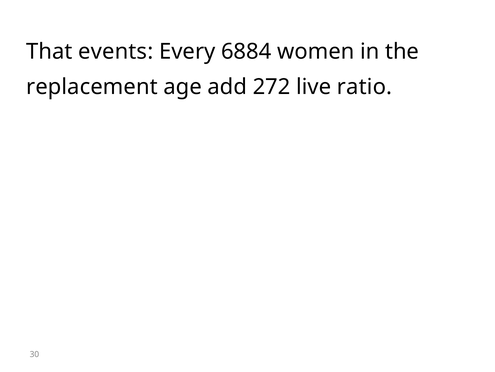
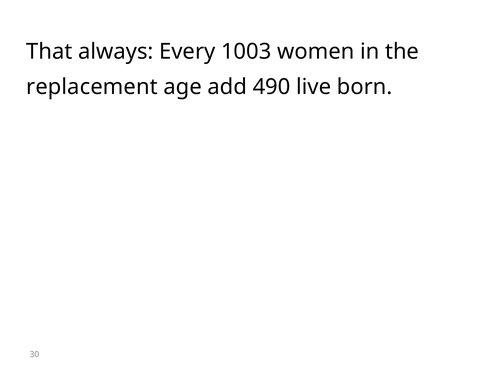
events: events -> always (116, 52)
6884: 6884 -> 1003 (246, 52)
272: 272 -> 490 (272, 87)
ratio: ratio -> born (365, 87)
